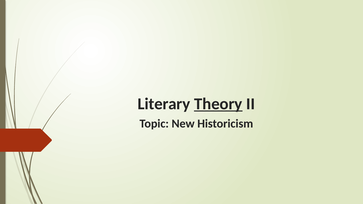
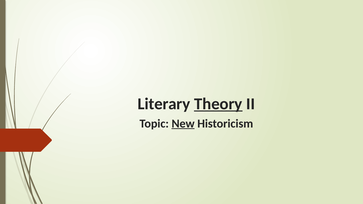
New underline: none -> present (183, 124)
